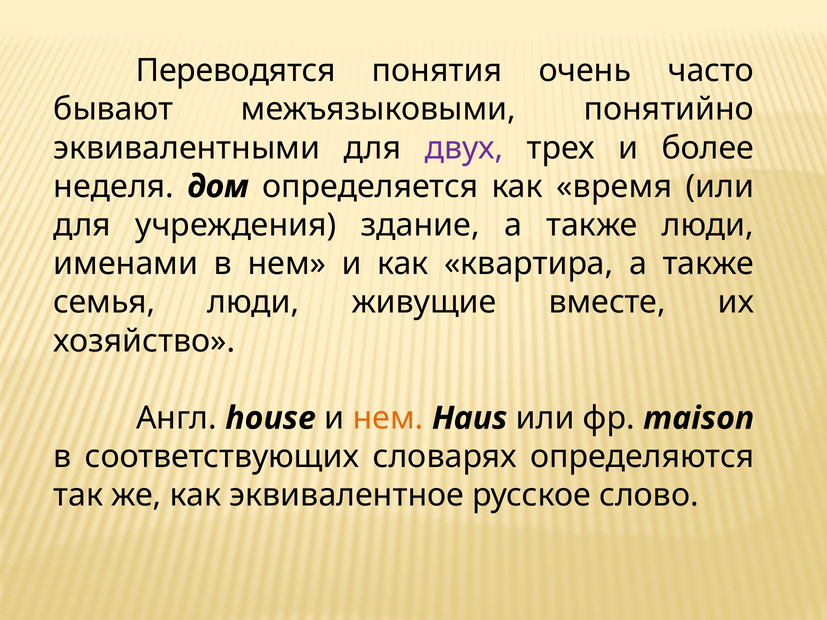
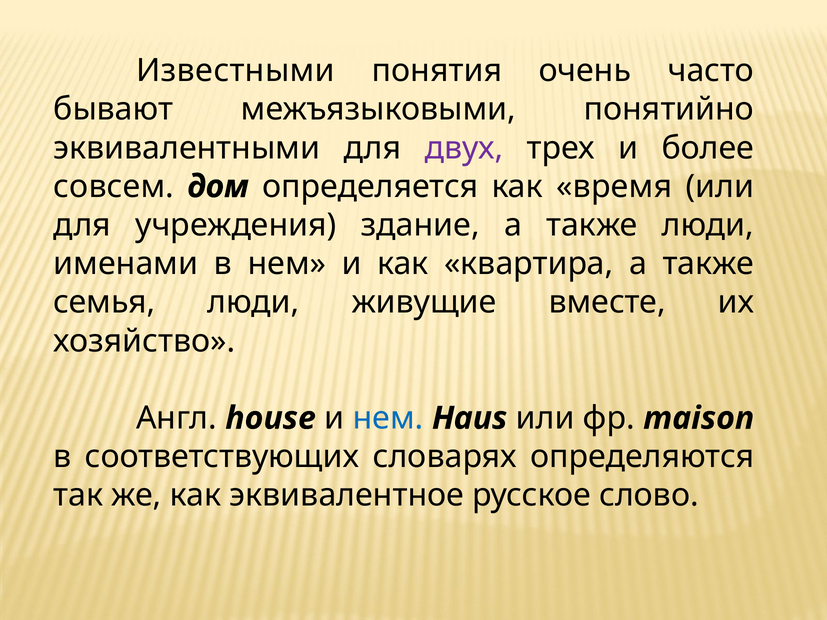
Переводятся: Переводятся -> Известными (236, 71)
неделя: неделя -> совсем (114, 187)
нем colour: orange -> blue (388, 418)
